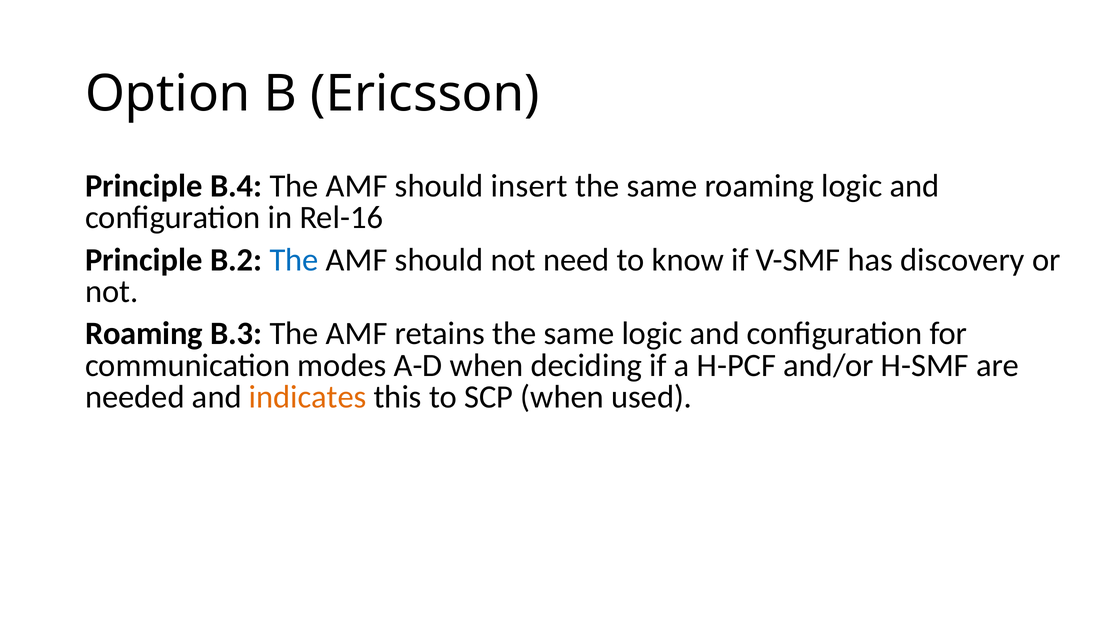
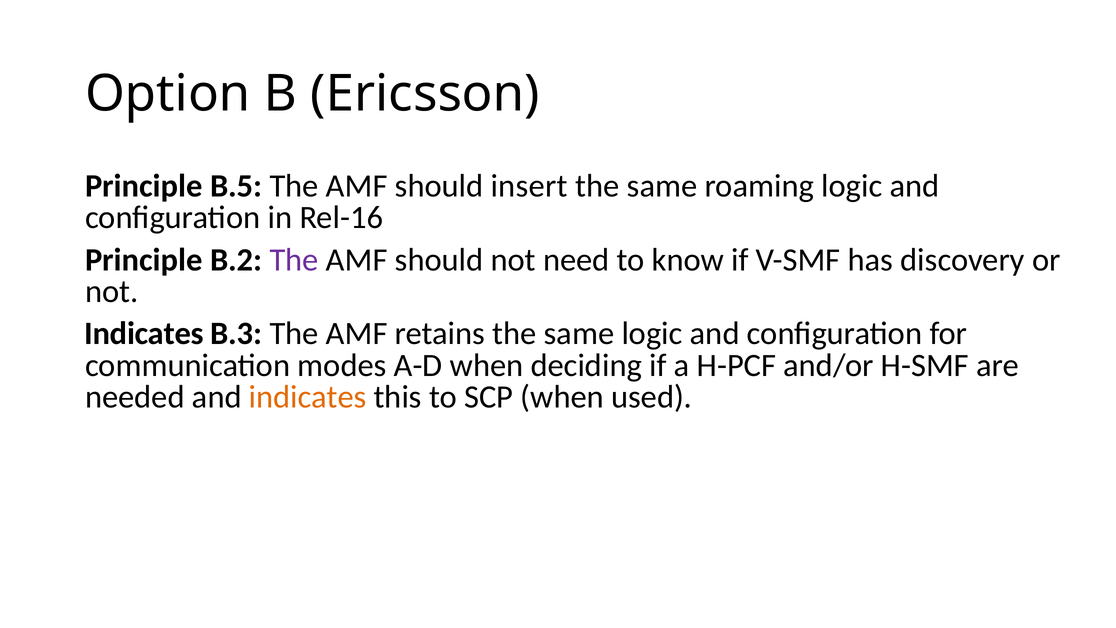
B.4: B.4 -> B.5 (236, 186)
The colour: blue -> purple (294, 260)
Roaming: Roaming -> Indicates (144, 333)
